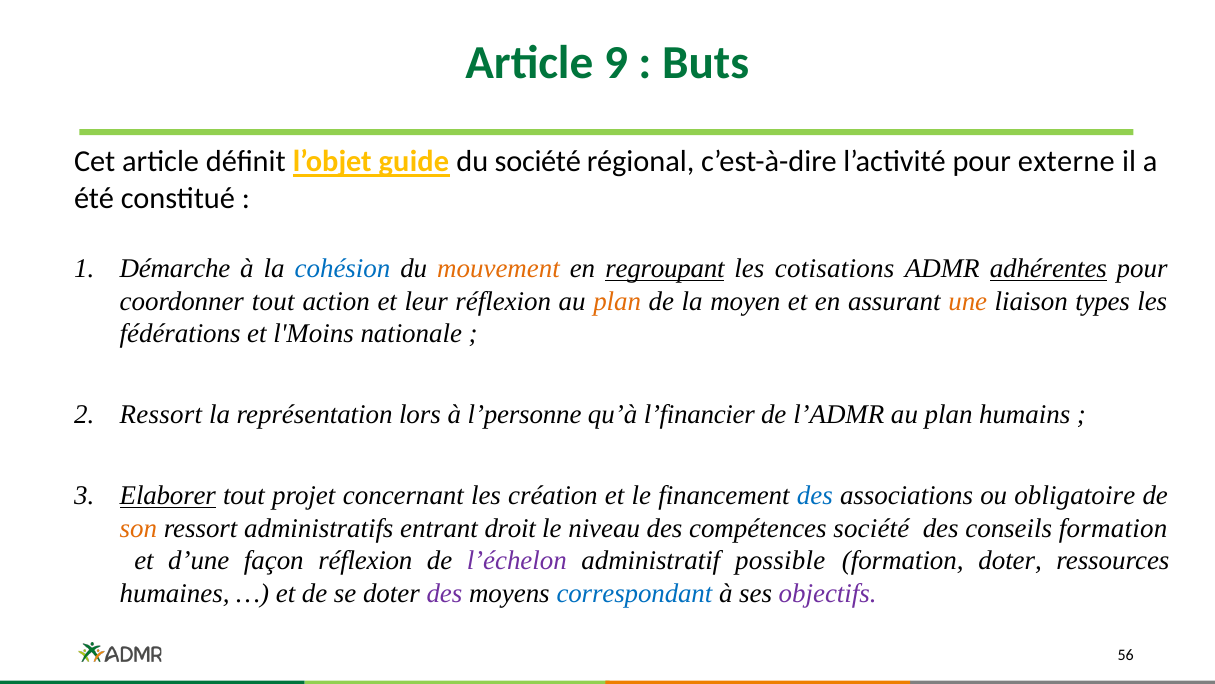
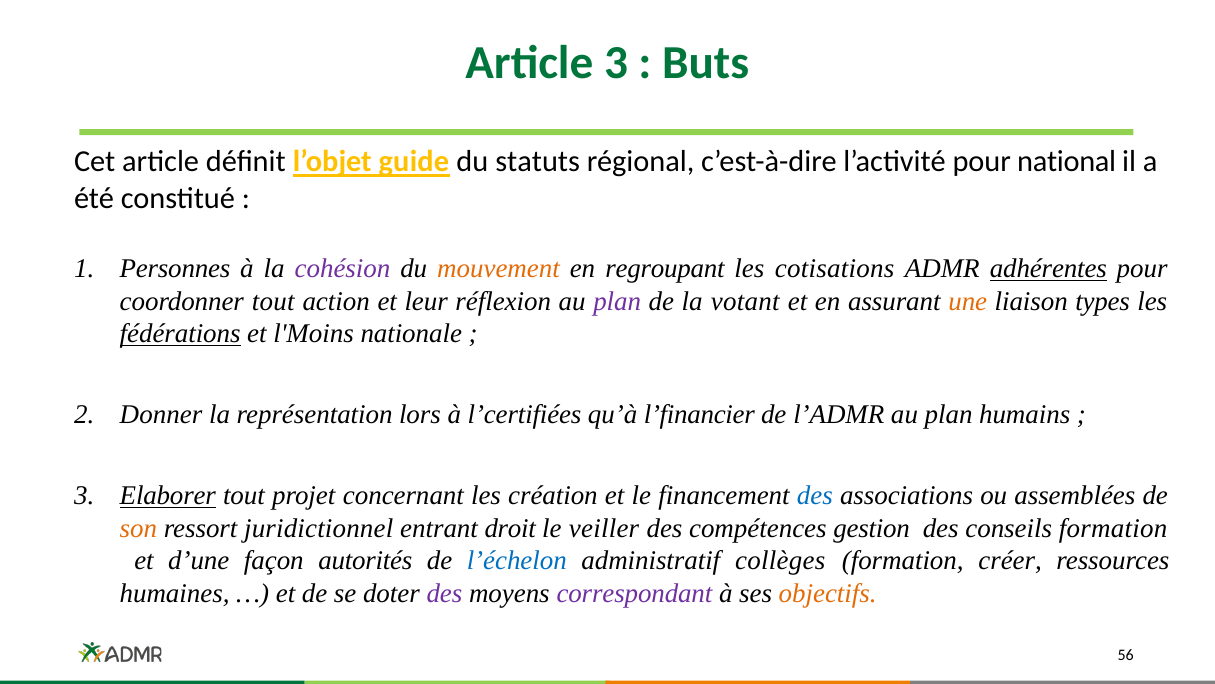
Article 9: 9 -> 3 (616, 63)
du société: société -> statuts (538, 162)
externe: externe -> national (1067, 162)
Démarche: Démarche -> Personnes (175, 269)
cohésion colour: blue -> purple (342, 269)
regroupant underline: present -> none (665, 269)
plan colour: orange -> purple (617, 301)
moyen: moyen -> votant (745, 301)
fédérations underline: none -> present (180, 334)
2 Ressort: Ressort -> Donner (161, 415)
l’personne: l’personne -> l’certifiées (525, 415)
obligatoire: obligatoire -> assemblées (1075, 496)
administratifs: administratifs -> juridictionnel (319, 528)
niveau: niveau -> veiller (604, 528)
compétences société: société -> gestion (872, 528)
façon réflexion: réflexion -> autorités (365, 560)
l’échelon colour: purple -> blue (517, 560)
possible: possible -> collèges (780, 560)
formation doter: doter -> créer (1010, 560)
correspondant colour: blue -> purple (634, 593)
objectifs colour: purple -> orange (828, 593)
